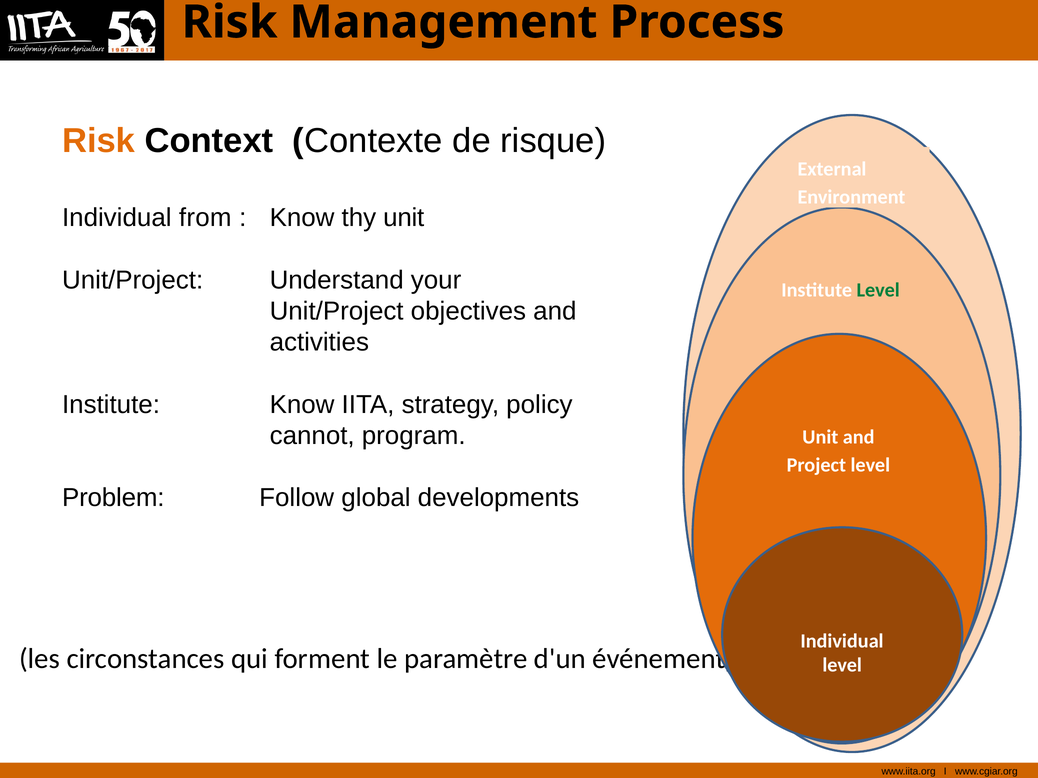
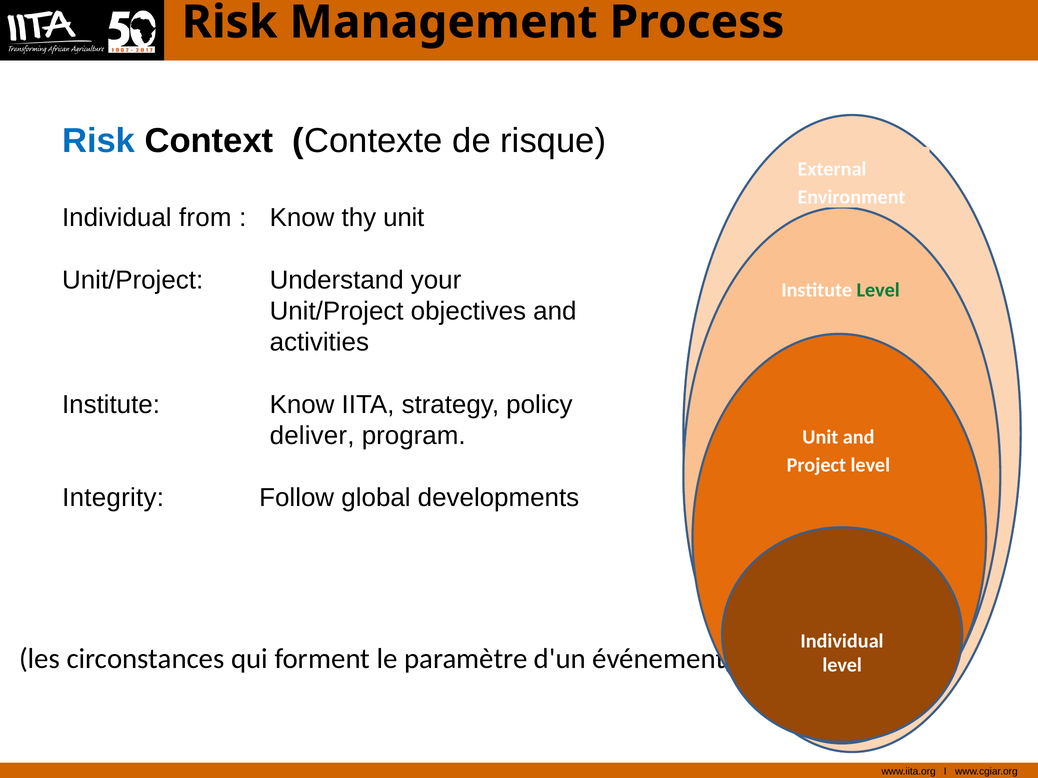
Risk colour: orange -> blue (99, 141)
cannot: cannot -> deliver (312, 436)
Problem: Problem -> Integrity (113, 498)
